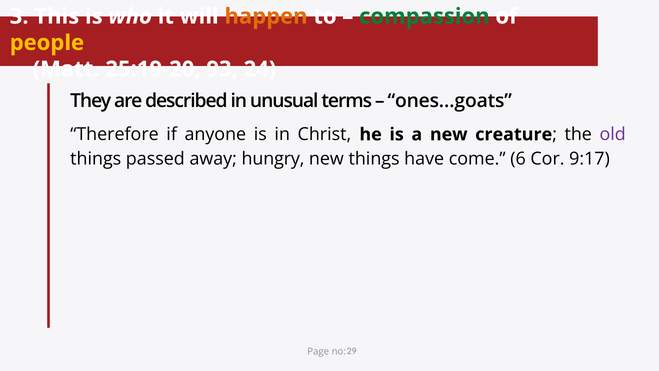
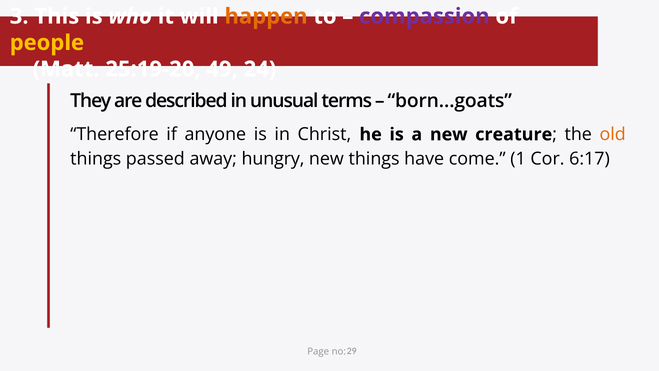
compassion colour: green -> purple (424, 16)
93: 93 -> 49 (222, 69)
ones…goats: ones…goats -> born…goats (450, 101)
old colour: purple -> orange (613, 135)
6: 6 -> 1 (518, 159)
9:17: 9:17 -> 6:17 (589, 159)
